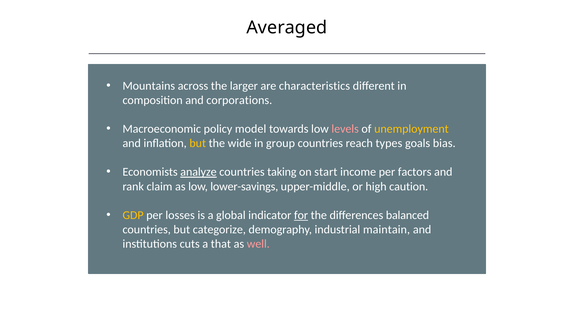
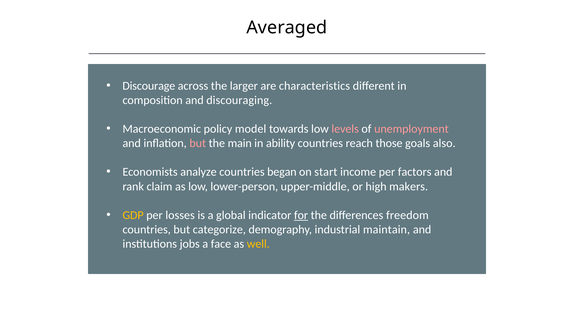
Mountains: Mountains -> Discourage (149, 86)
corporations: corporations -> discouraging (239, 100)
unemployment colour: yellow -> pink (411, 129)
but colour: yellow -> pink (198, 143)
wide: wide -> main (240, 143)
group: group -> ability (281, 143)
types: types -> those (389, 143)
bias: bias -> also (444, 143)
analyze underline: present -> none (198, 172)
taking: taking -> began (282, 172)
lower-savings: lower-savings -> lower-person (244, 186)
caution: caution -> makers (409, 186)
balanced: balanced -> freedom (407, 215)
cuts: cuts -> jobs (190, 244)
that: that -> face (221, 244)
well colour: pink -> yellow (258, 244)
